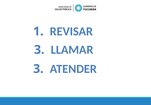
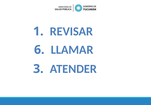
2 3: 3 -> 6 (39, 50)
